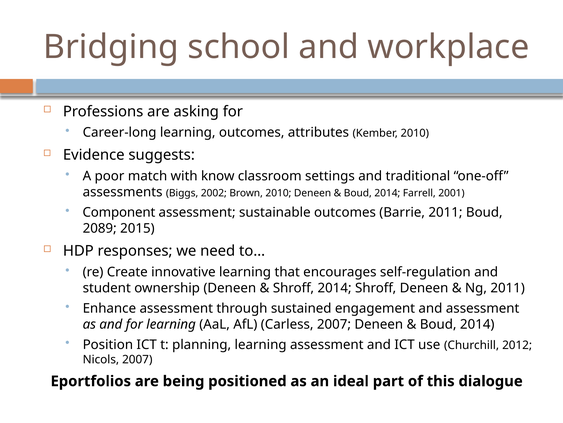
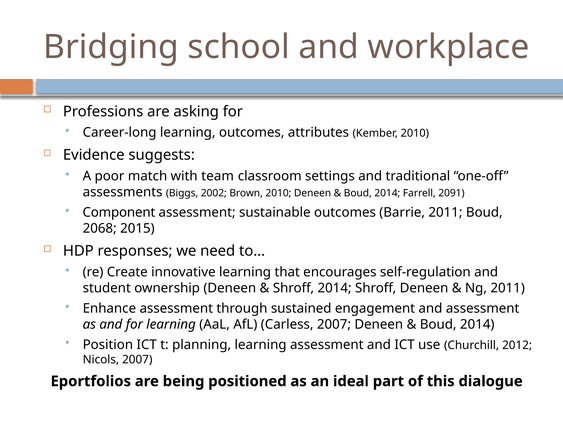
know: know -> team (218, 176)
2001: 2001 -> 2091 (451, 193)
2089: 2089 -> 2068 (100, 228)
